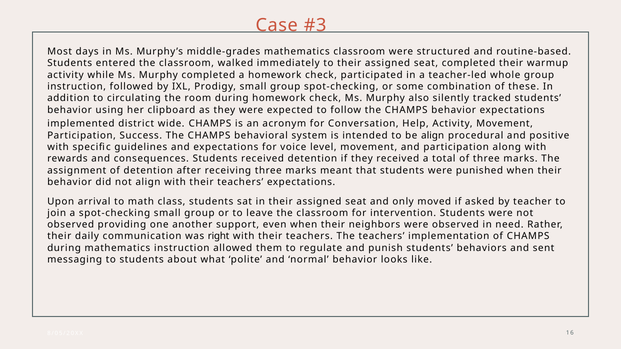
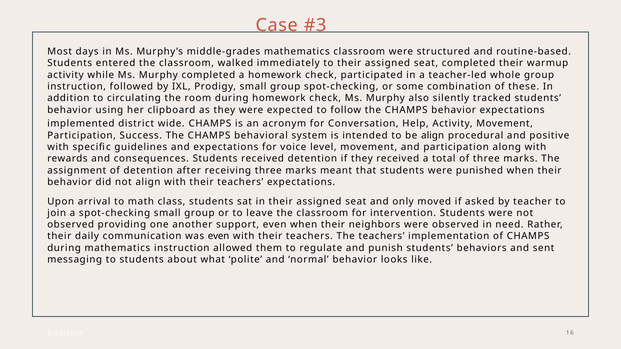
was right: right -> even (219, 236)
